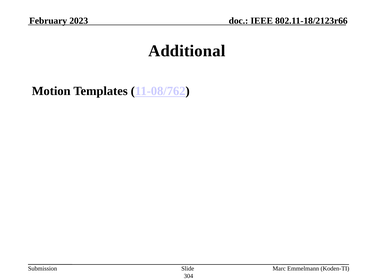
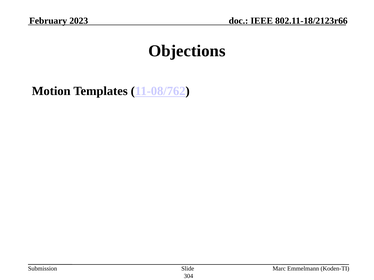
Additional: Additional -> Objections (187, 51)
